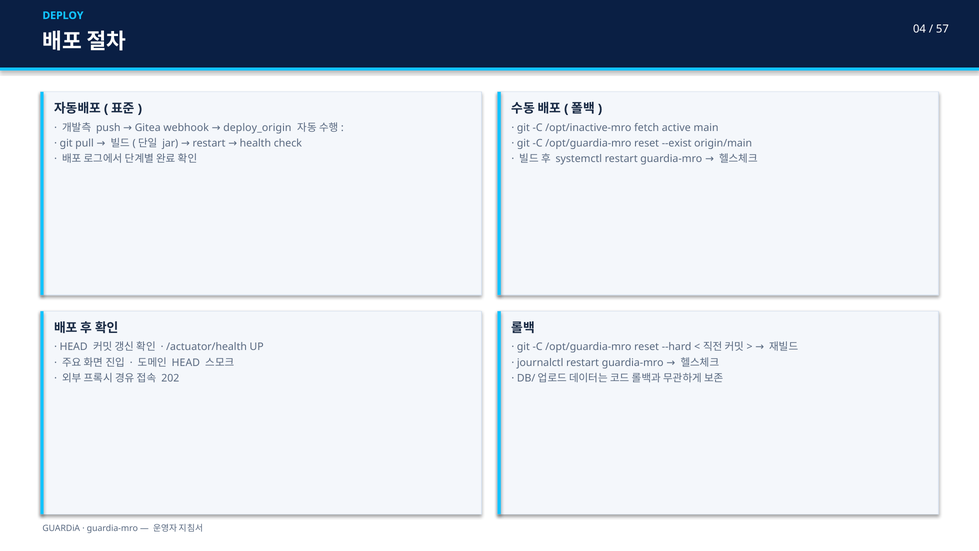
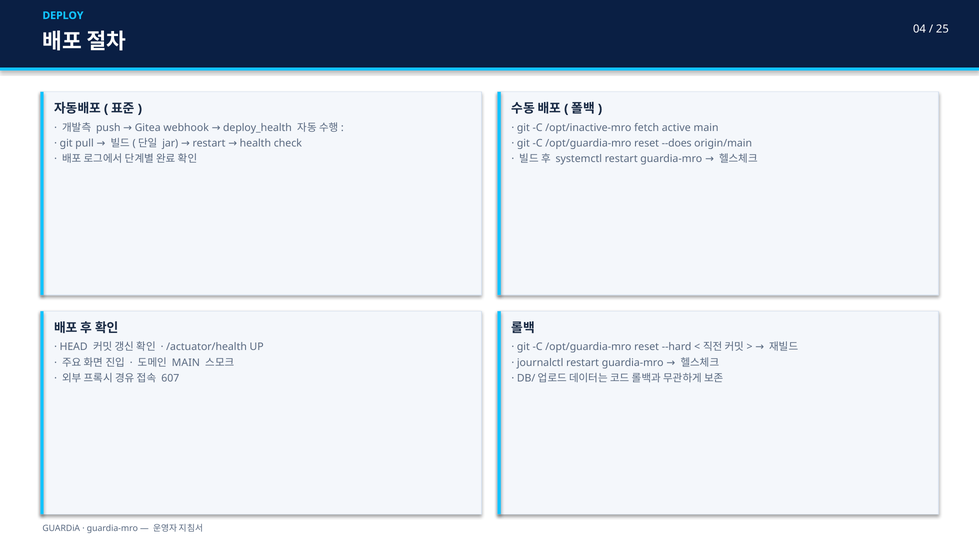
57: 57 -> 25 (942, 29)
deploy_origin: deploy_origin -> deploy_health (257, 128)
--exist: --exist -> --does (677, 143)
HEAD: HEAD -> MAIN (186, 362)
202: 202 -> 607 (170, 378)
